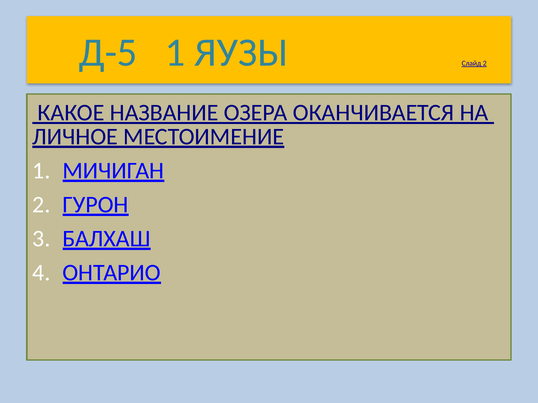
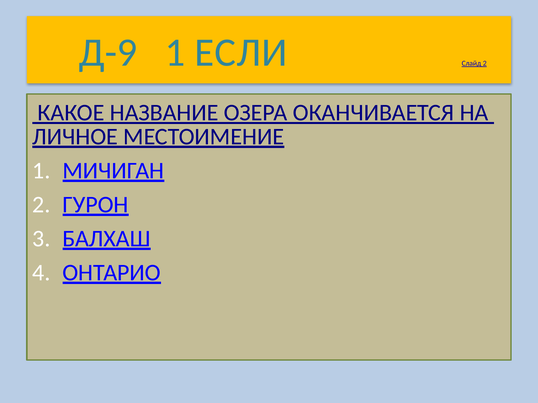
Д-5: Д-5 -> Д-9 (108, 53)
ЯУЗЫ: ЯУЗЫ -> ЕСЛИ (241, 53)
